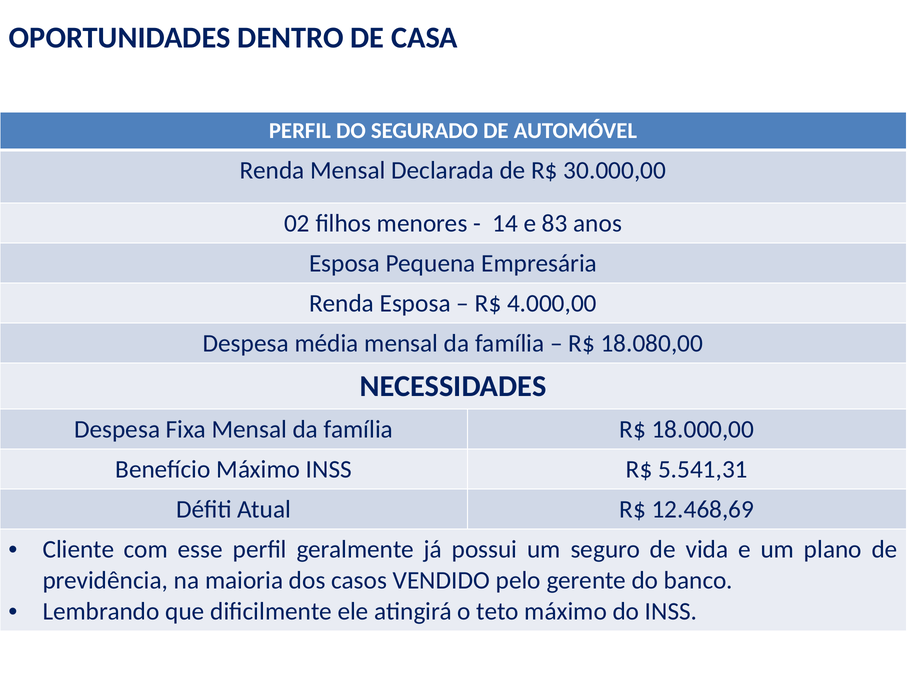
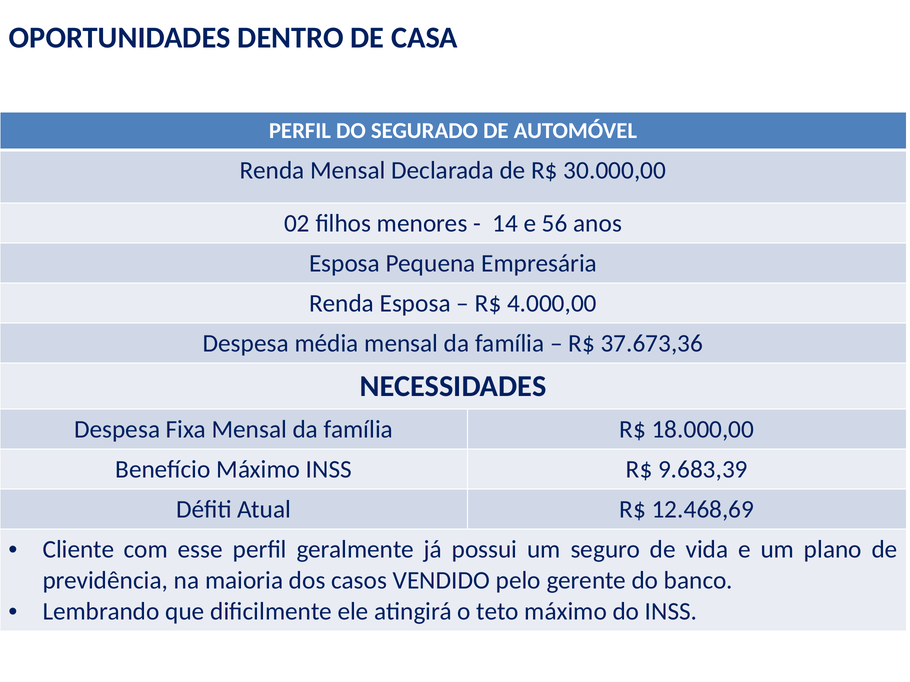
83: 83 -> 56 (555, 224)
18.080,00: 18.080,00 -> 37.673,36 (652, 344)
5.541,31: 5.541,31 -> 9.683,39 (703, 470)
